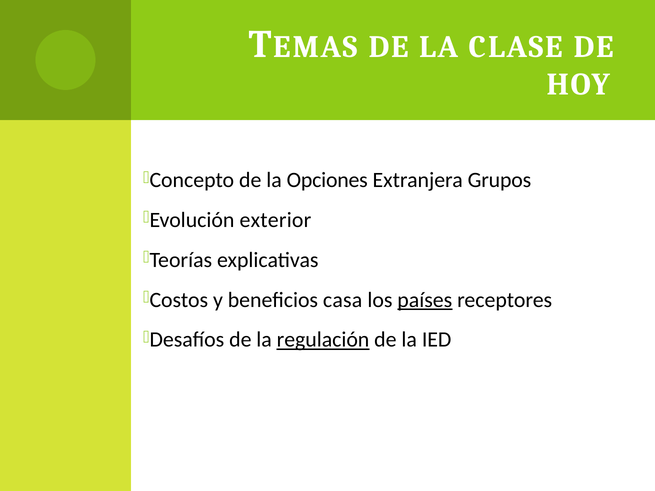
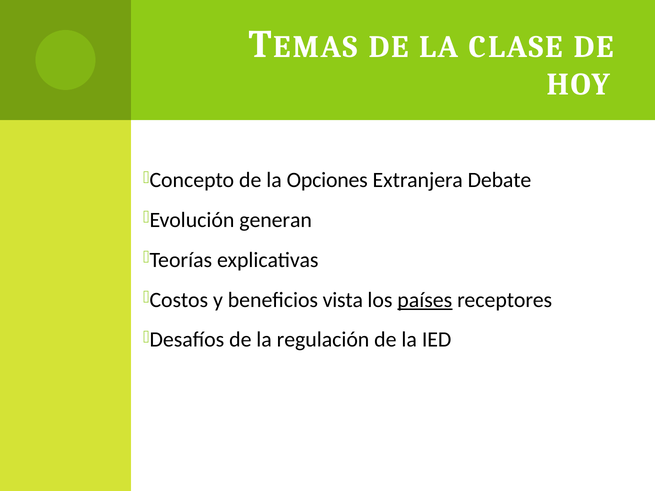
Grupos: Grupos -> Debate (499, 180)
exterior: exterior -> generan (276, 220)
casa: casa -> vista (343, 300)
regulación underline: present -> none (323, 340)
